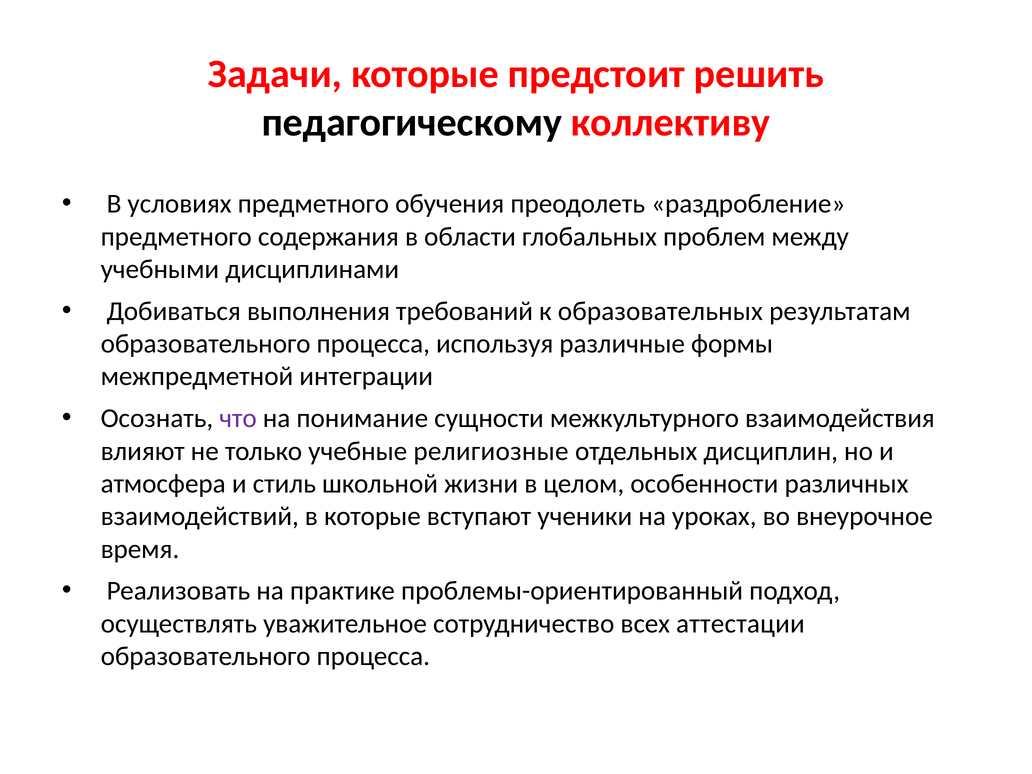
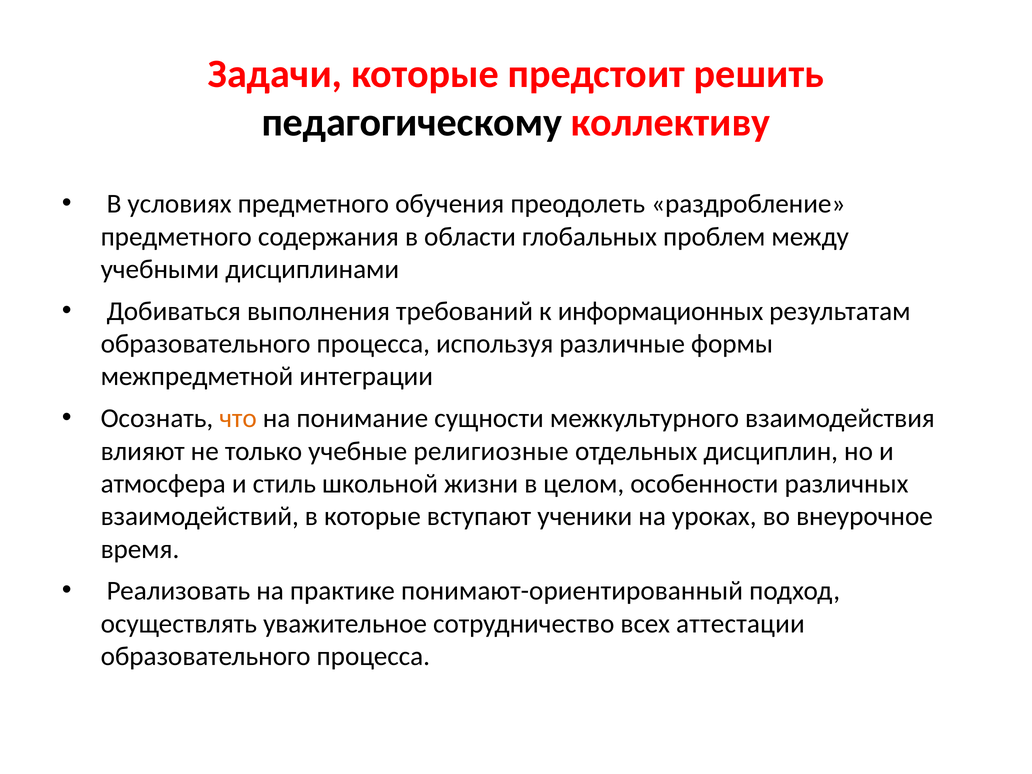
образовательных: образовательных -> информационных (661, 311)
что colour: purple -> orange (238, 418)
проблемы-ориентированный: проблемы-ориентированный -> понимают-ориентированный (572, 591)
